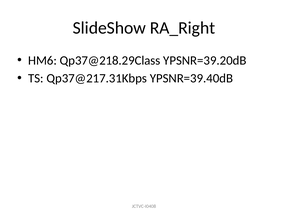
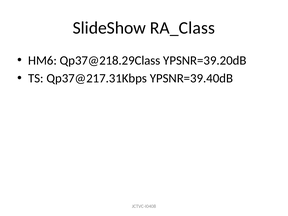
RA_Right: RA_Right -> RA_Class (182, 28)
